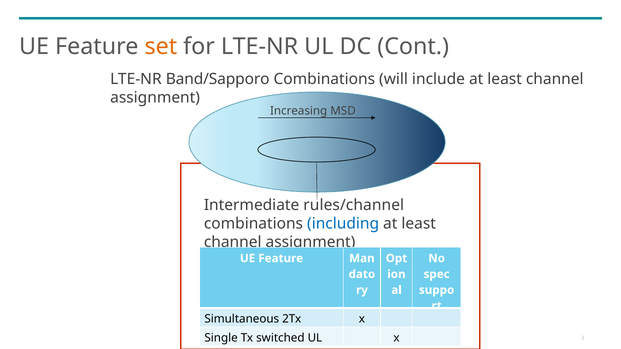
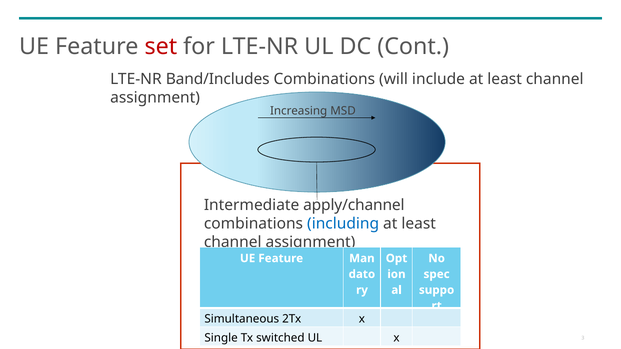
set colour: orange -> red (161, 46)
Band/Sapporo: Band/Sapporo -> Band/Includes (218, 79)
rules/channel: rules/channel -> apply/channel (354, 205)
